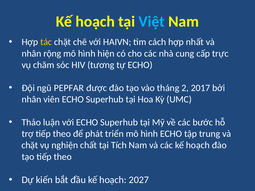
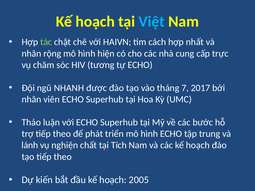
tác colour: yellow -> light green (46, 42)
PEPFAR: PEPFAR -> NHANH (69, 88)
2: 2 -> 7 (185, 88)
chặt: chặt -> lánh (30, 145)
2027: 2027 -> 2005 (139, 180)
